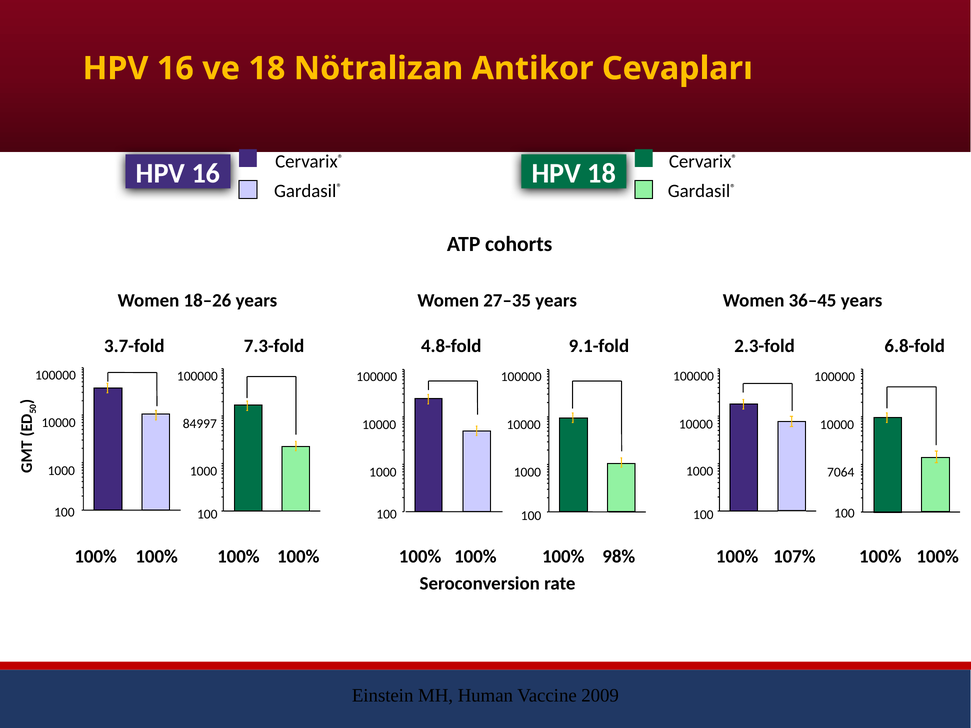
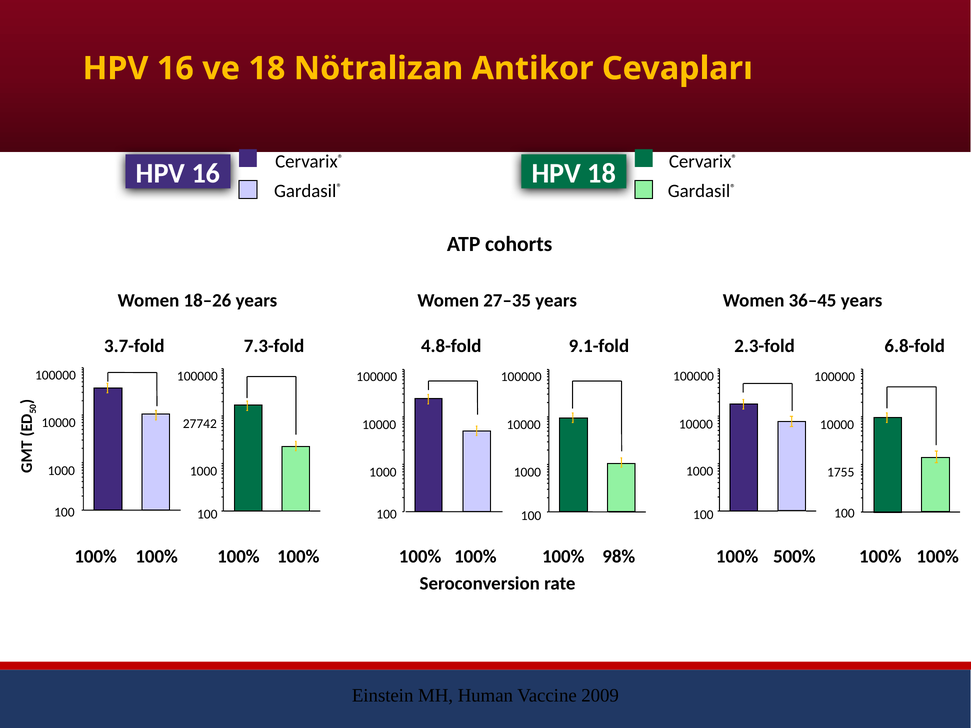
84997: 84997 -> 27742 (200, 424)
7064: 7064 -> 1755 (841, 472)
107%: 107% -> 500% (794, 557)
